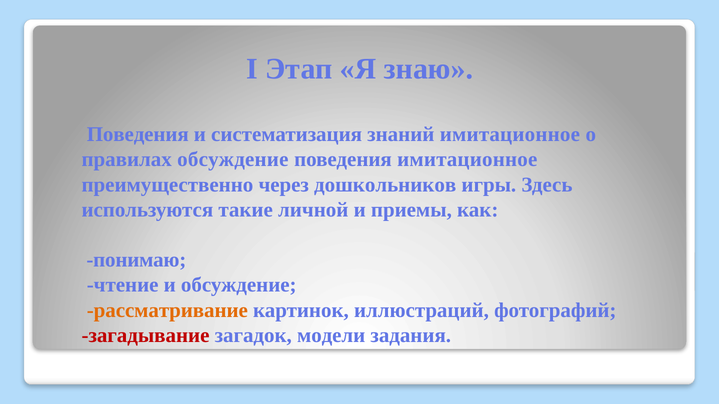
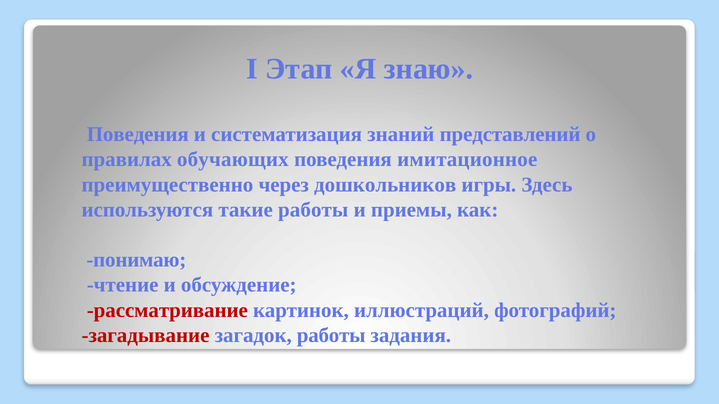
знаний имитационное: имитационное -> представлений (510, 135)
правилах обсуждение: обсуждение -> обучающих (233, 160)
такие личной: личной -> работы (313, 210)
рассматривание colour: orange -> red (167, 310)
загадок модели: модели -> работы (331, 336)
